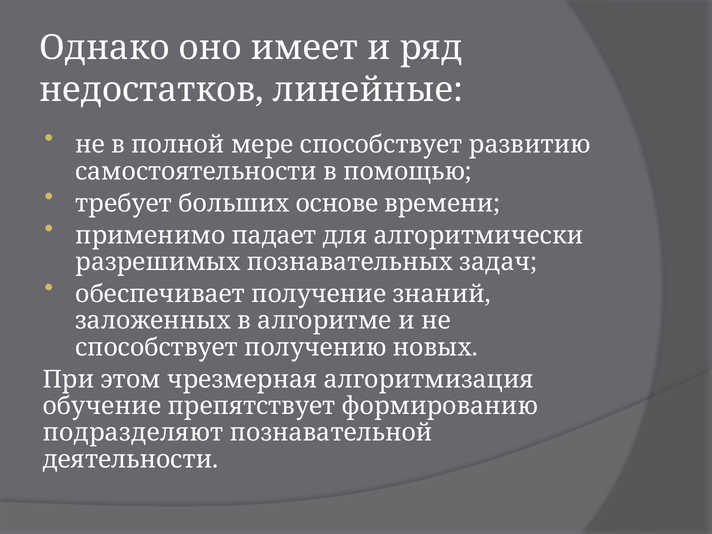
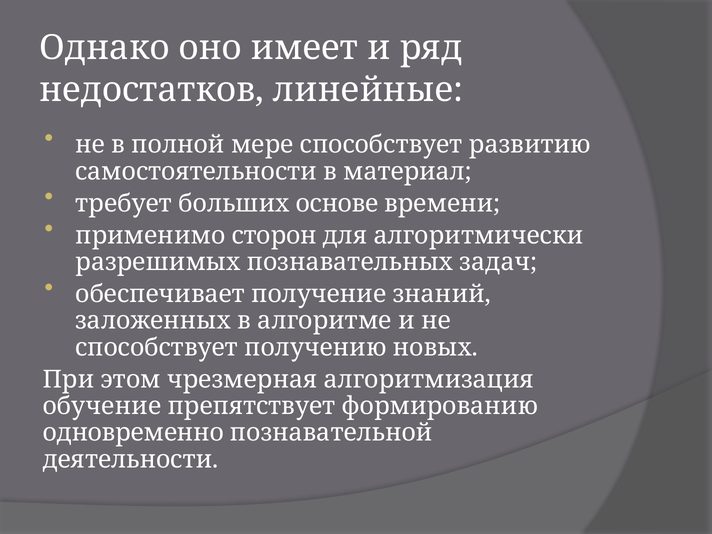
помощью: помощью -> материал (408, 171)
падает: падает -> сторон (274, 235)
подразделяют: подразделяют -> одновременно (133, 433)
